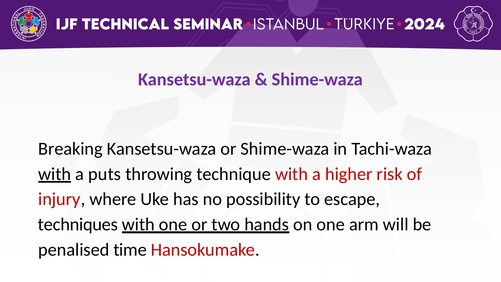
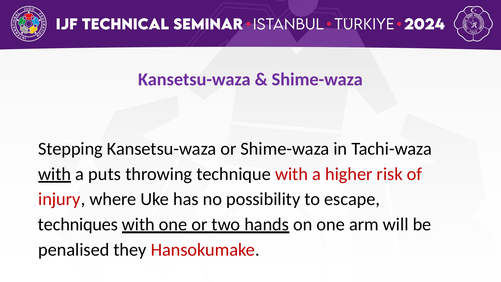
Breaking: Breaking -> Stepping (71, 149)
time: time -> they (130, 250)
